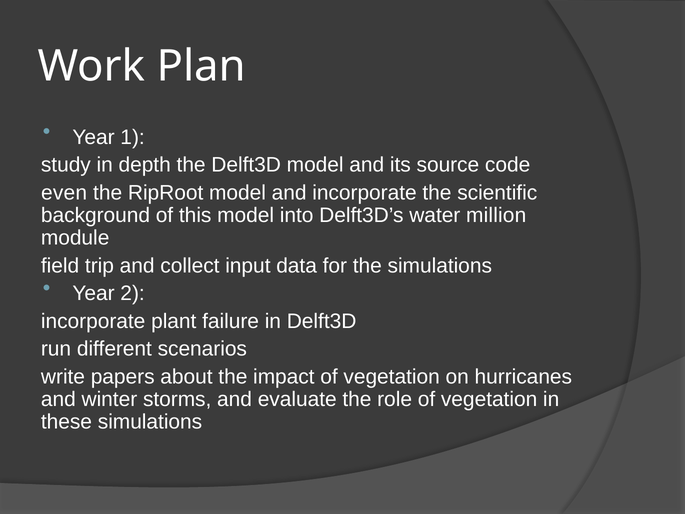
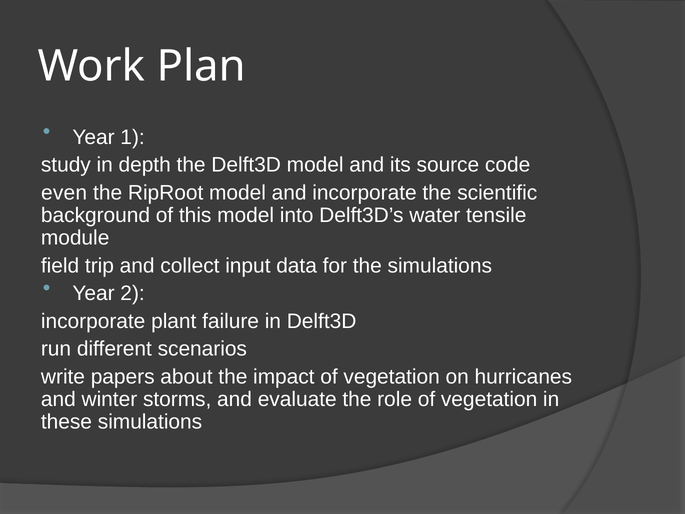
million: million -> tensile (496, 215)
